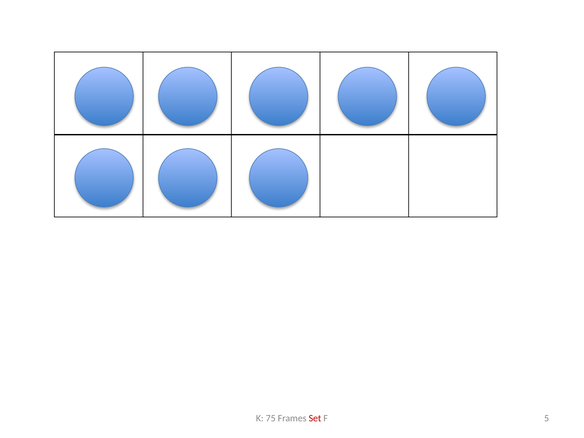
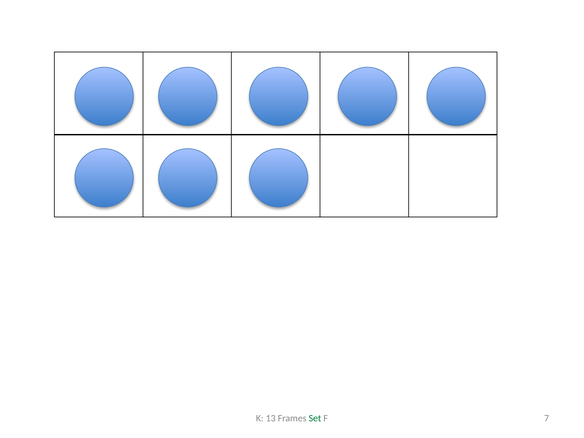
75: 75 -> 13 (271, 418)
Set colour: red -> green (315, 418)
5: 5 -> 7 (547, 418)
